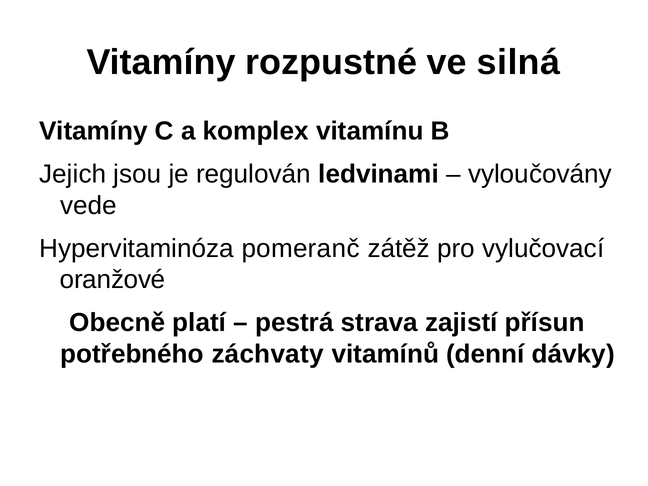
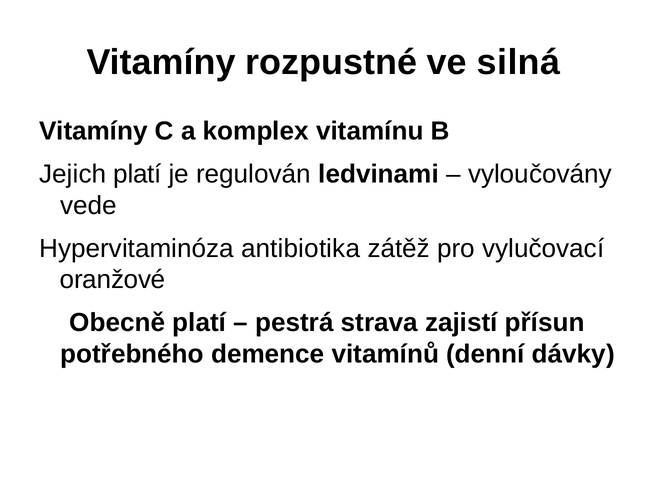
Jejich jsou: jsou -> platí (137, 174)
pomeranč: pomeranč -> antibiotika (301, 248)
záchvaty: záchvaty -> demence (268, 354)
